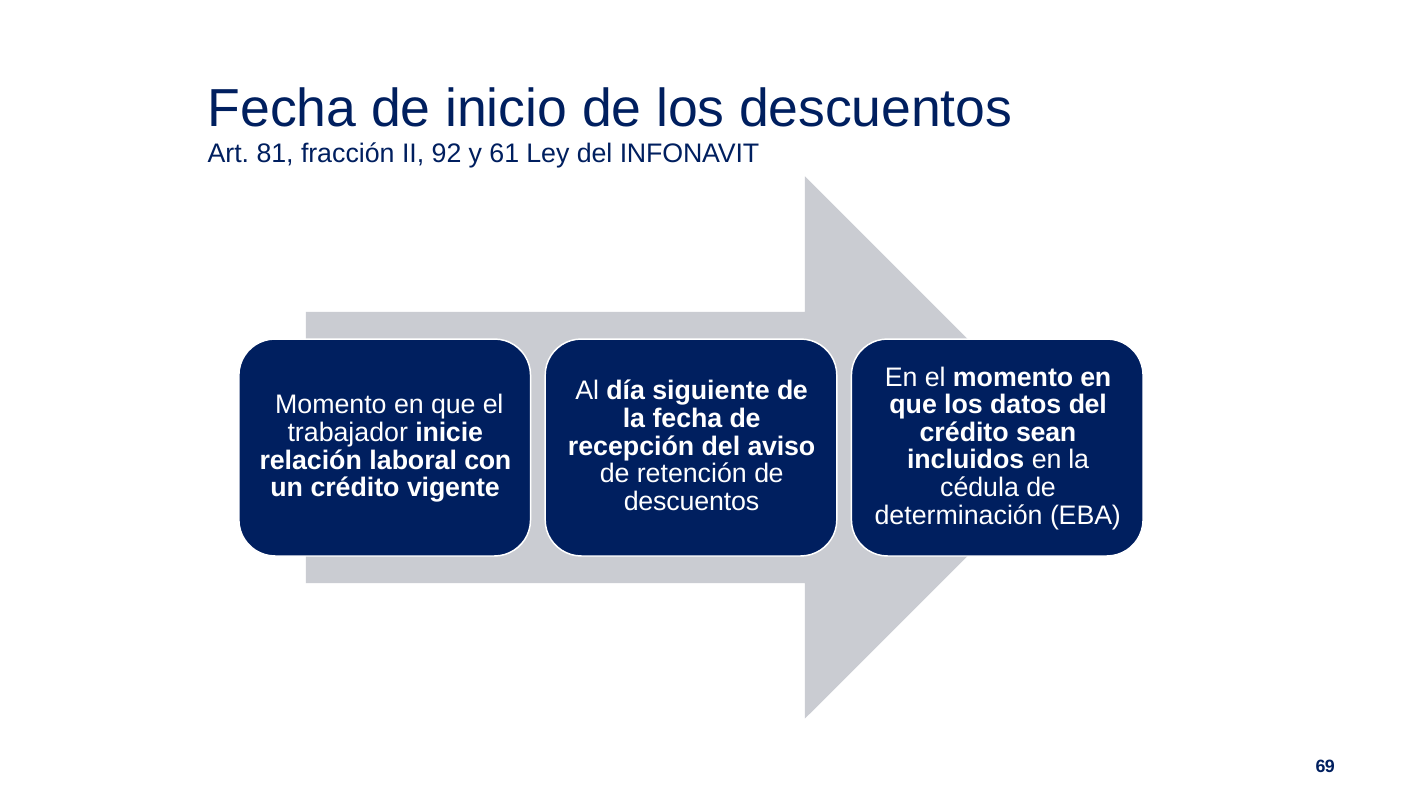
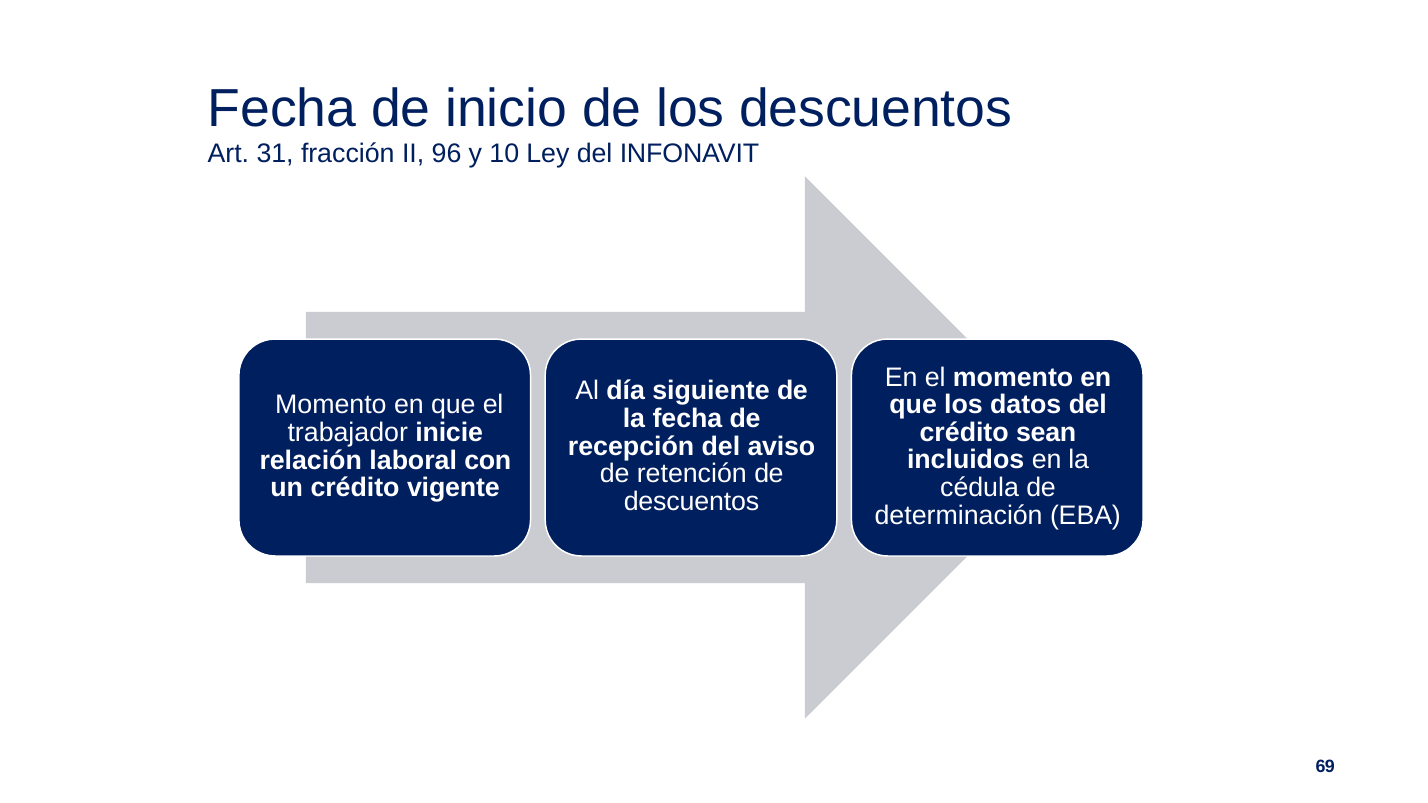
81: 81 -> 31 (275, 153)
92: 92 -> 96 (447, 153)
61: 61 -> 10 (504, 153)
